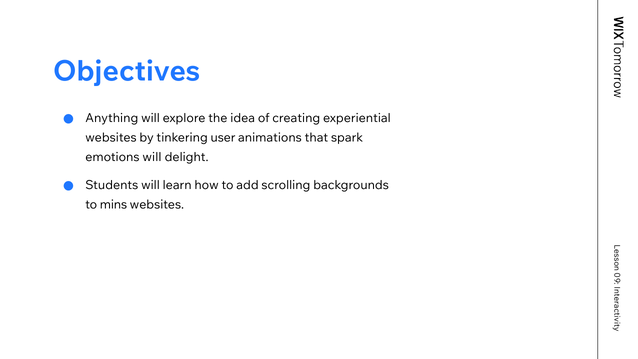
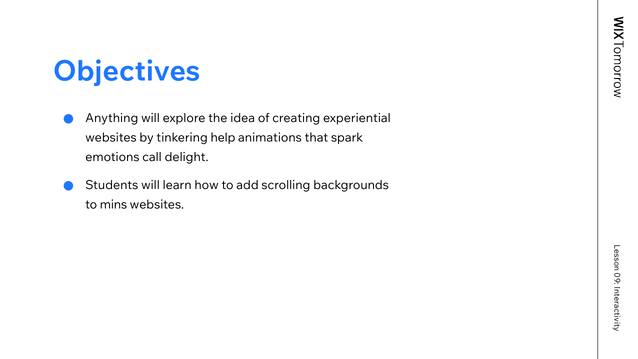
user: user -> help (223, 138)
emotions will: will -> call (152, 157)
